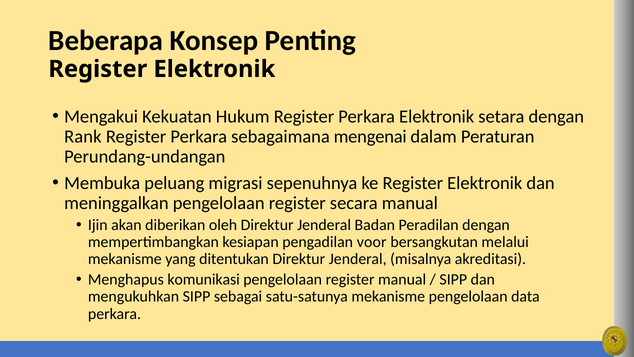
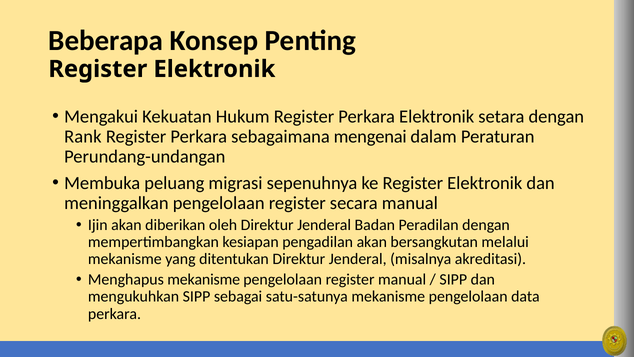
pengadilan voor: voor -> akan (372, 242)
Menghapus komunikasi: komunikasi -> mekanisme (204, 279)
